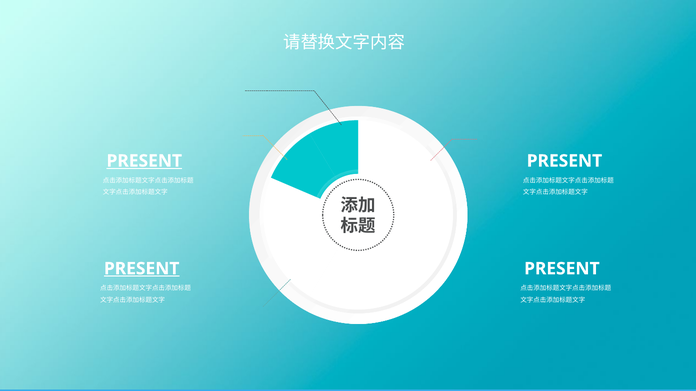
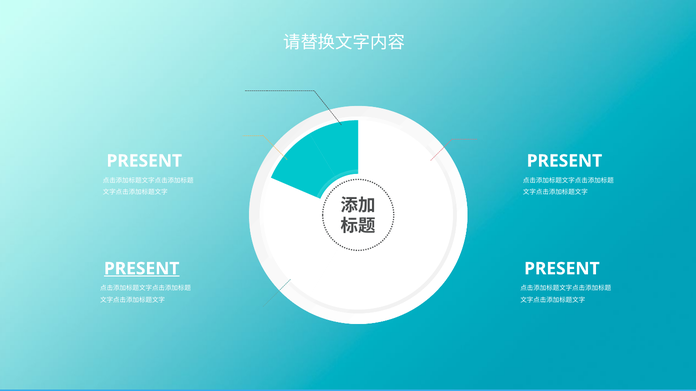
PRESENT underline: present -> none (144, 161)
